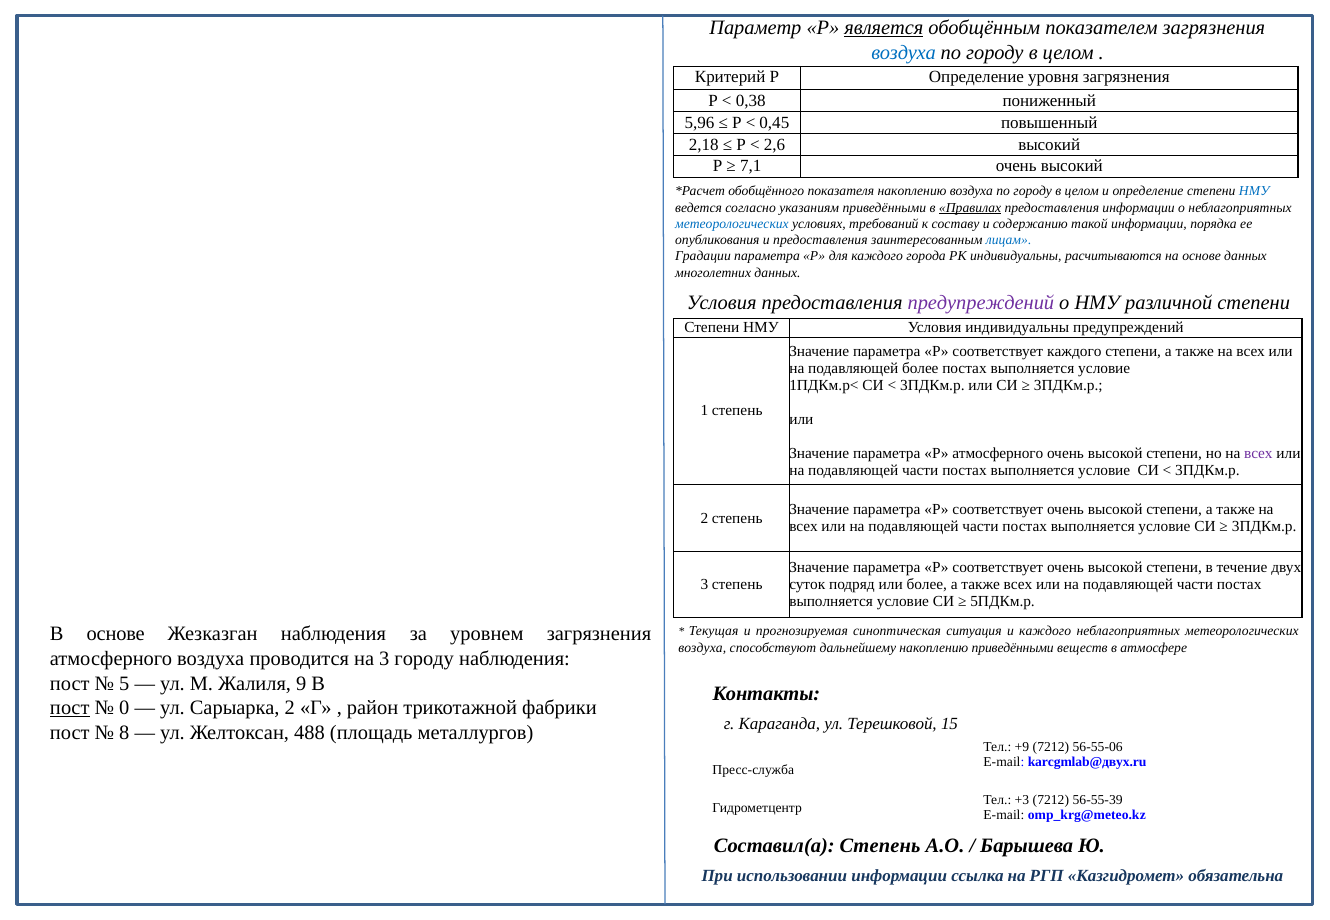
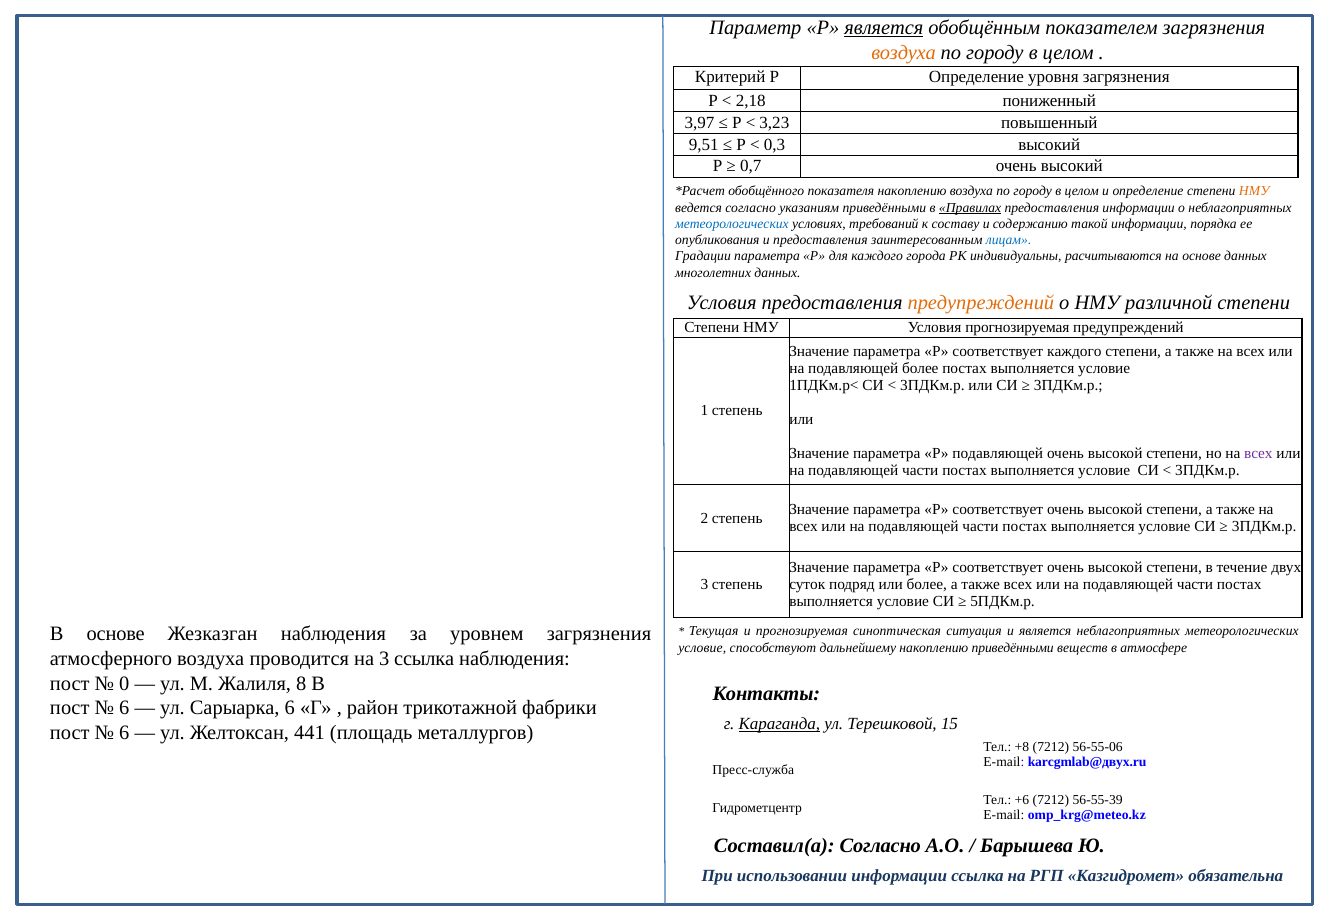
воздуха colour: blue -> orange (904, 53)
0,38: 0,38 -> 2,18 (751, 101)
5,96: 5,96 -> 3,97 (699, 123)
0,45: 0,45 -> 3,23 (774, 123)
2,18: 2,18 -> 9,51 (704, 144)
2,6: 2,6 -> 0,3 (774, 144)
7,1: 7,1 -> 0,7 (751, 166)
НМУ colour: blue -> orange (1254, 191)
предупреждений colour: purple -> orange (981, 303)
Условия индивидуальны: индивидуальны -> прогнозируемая (1017, 328)
Р атмосферного: атмосферного -> подавляющей (998, 454)
и каждого: каждого -> является (1045, 632)
воздуха: воздуха -> условие (702, 648)
3 городу: городу -> ссылка (424, 659)
5: 5 -> 0 (124, 684)
9: 9 -> 8 (301, 684)
пост underline: present -> none (70, 708)
0: 0 -> 6 (124, 708)
Сарыарка 2: 2 -> 6 (290, 708)
Караганда underline: none -> present (779, 724)
8: 8 -> 6 (124, 733)
488: 488 -> 441 (309, 733)
+9: +9 -> +8 (1022, 748)
+3: +3 -> +6 (1022, 801)
Составил(а Степень: Степень -> Согласно (880, 847)
